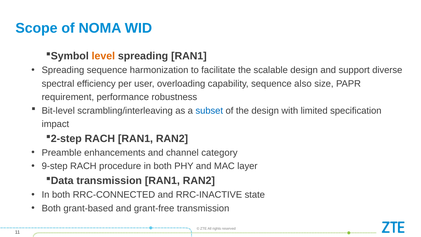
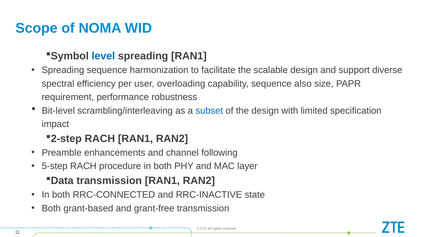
level colour: orange -> blue (103, 56)
category: category -> following (219, 153)
9-step: 9-step -> 5-step (55, 166)
